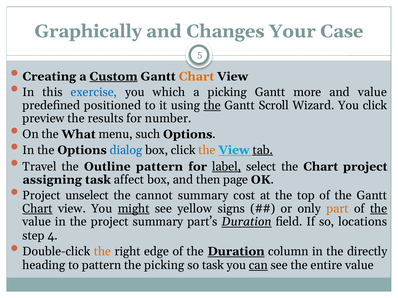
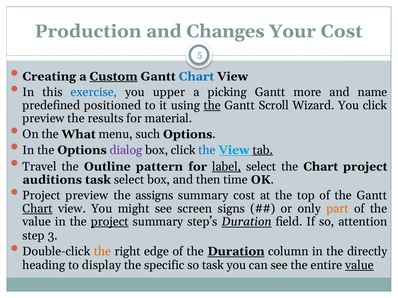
Graphically: Graphically -> Production (88, 31)
Your Case: Case -> Cost (342, 31)
Chart colour: orange -> blue (196, 77)
which: which -> upper (169, 92)
and value: value -> name (373, 92)
number: number -> material (168, 119)
dialog colour: blue -> purple (126, 150)
the colour: orange -> blue (207, 150)
assigning: assigning -> auditions (52, 180)
task affect: affect -> select (129, 180)
page: page -> time (236, 180)
Project unselect: unselect -> preview (87, 196)
cannot: cannot -> assigns (154, 196)
might underline: present -> none (134, 209)
yellow: yellow -> screen (195, 209)
the underline: present -> none (379, 209)
project underline: none -> present (110, 222)
part’s: part’s -> step’s (202, 222)
locations: locations -> attention (363, 222)
4: 4 -> 3 (53, 236)
to pattern: pattern -> display (101, 266)
the picking: picking -> specific (164, 266)
can underline: present -> none (258, 266)
value underline: none -> present (359, 266)
